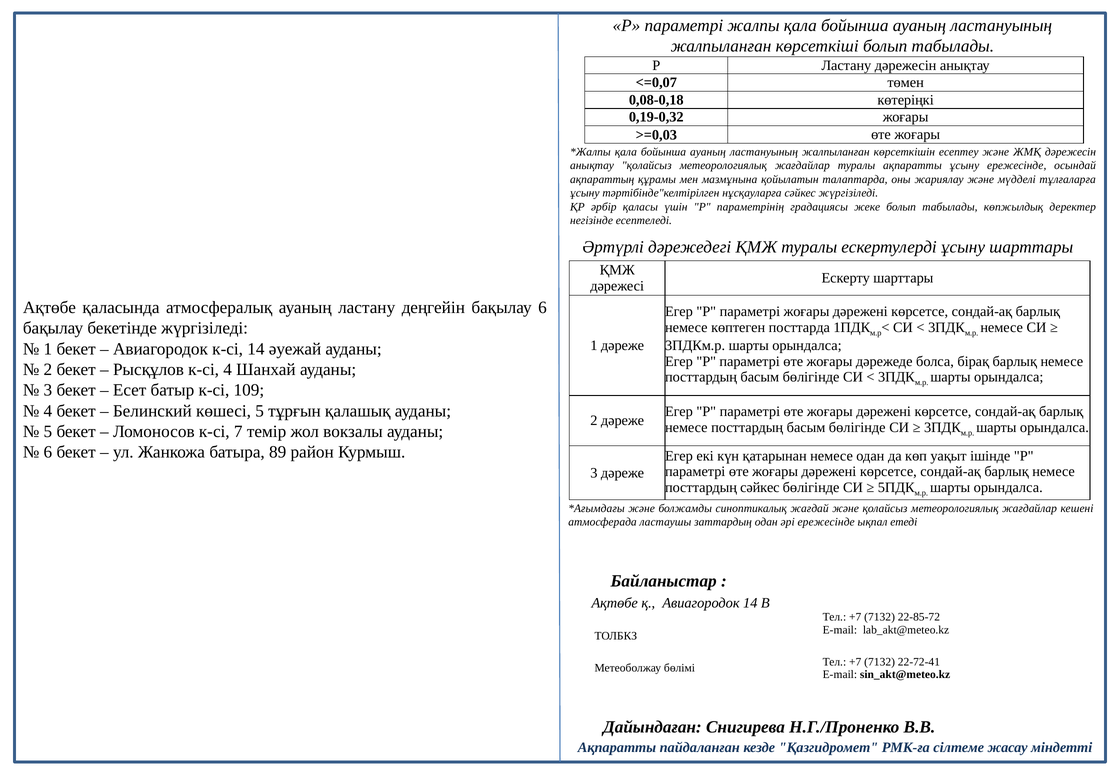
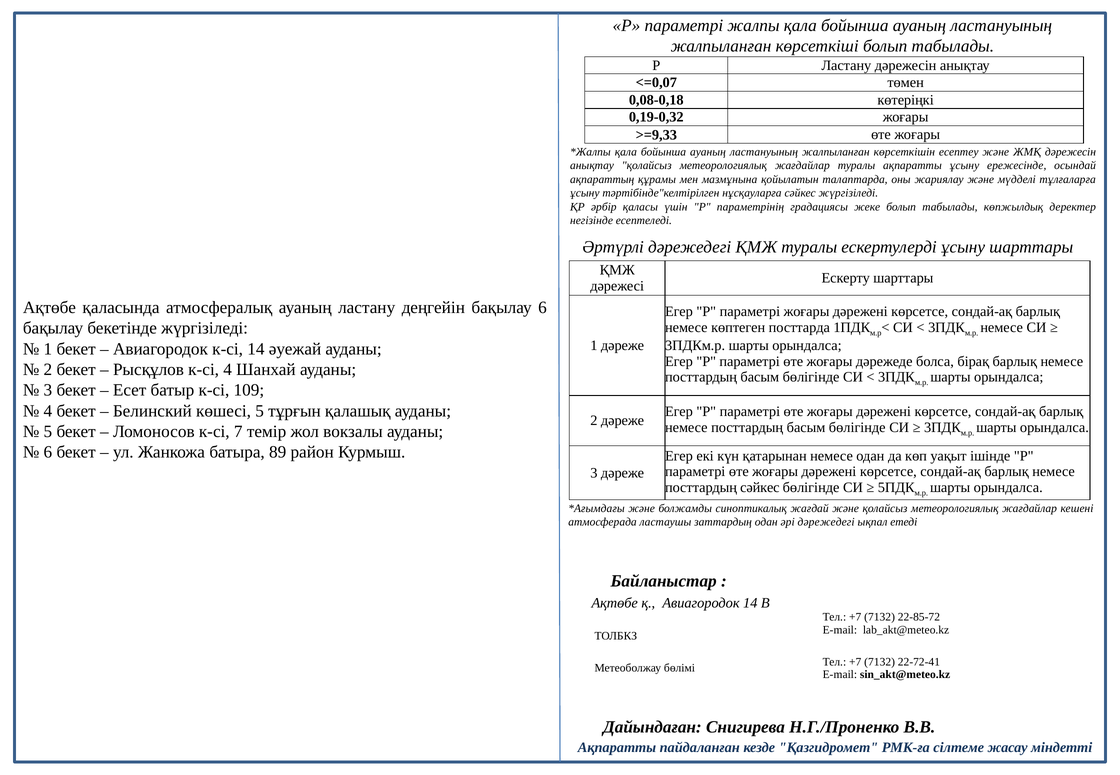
>=0,03: >=0,03 -> >=9,33 (656, 135)
әрі ережесінде: ережесінде -> дәрежедегі (826, 522)
